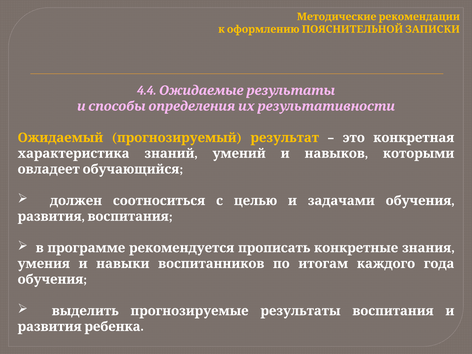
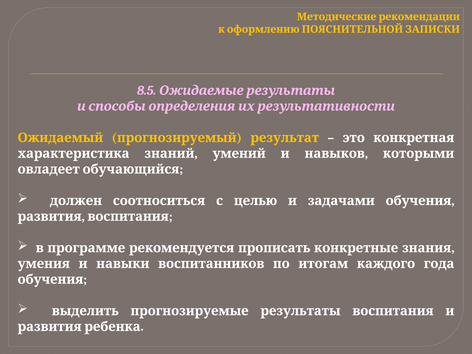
4.4: 4.4 -> 8.5 (147, 91)
